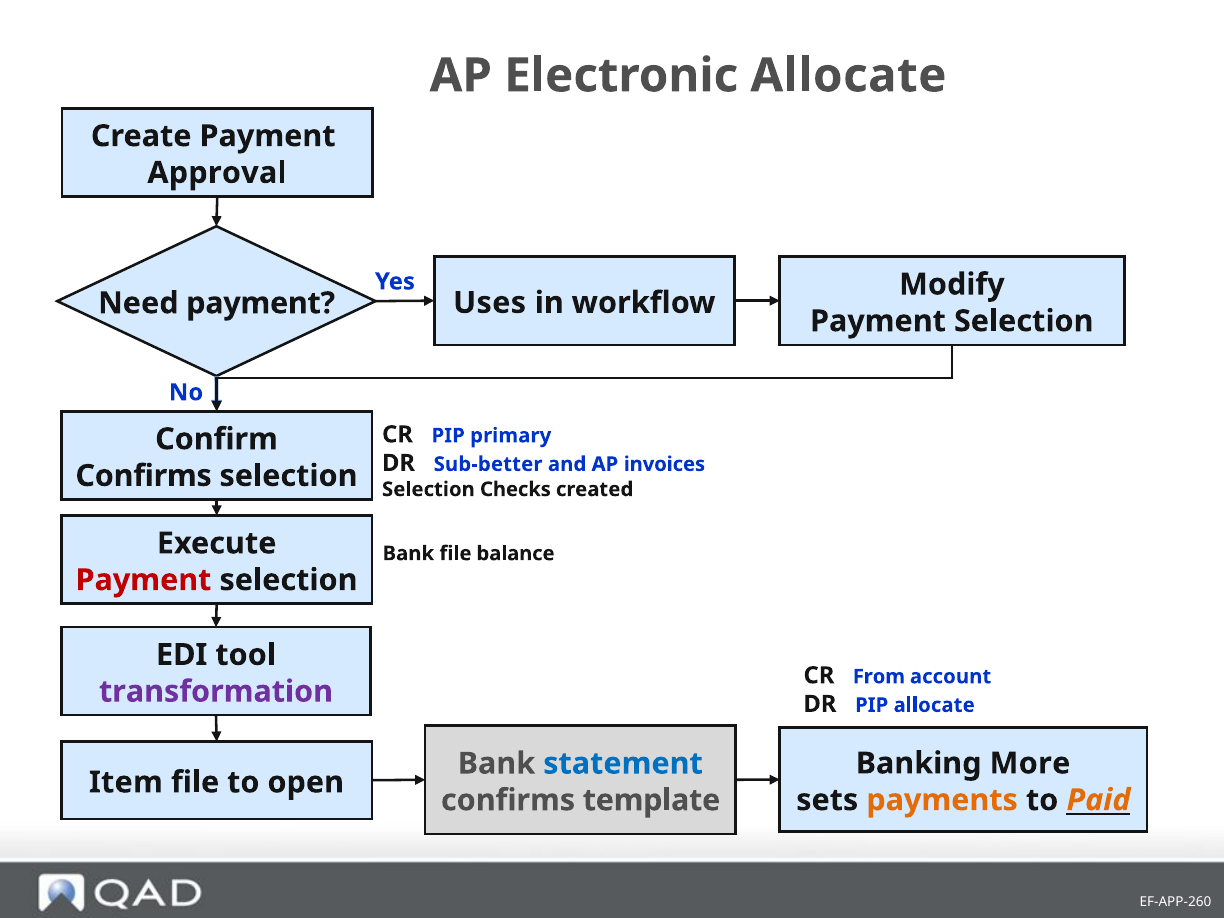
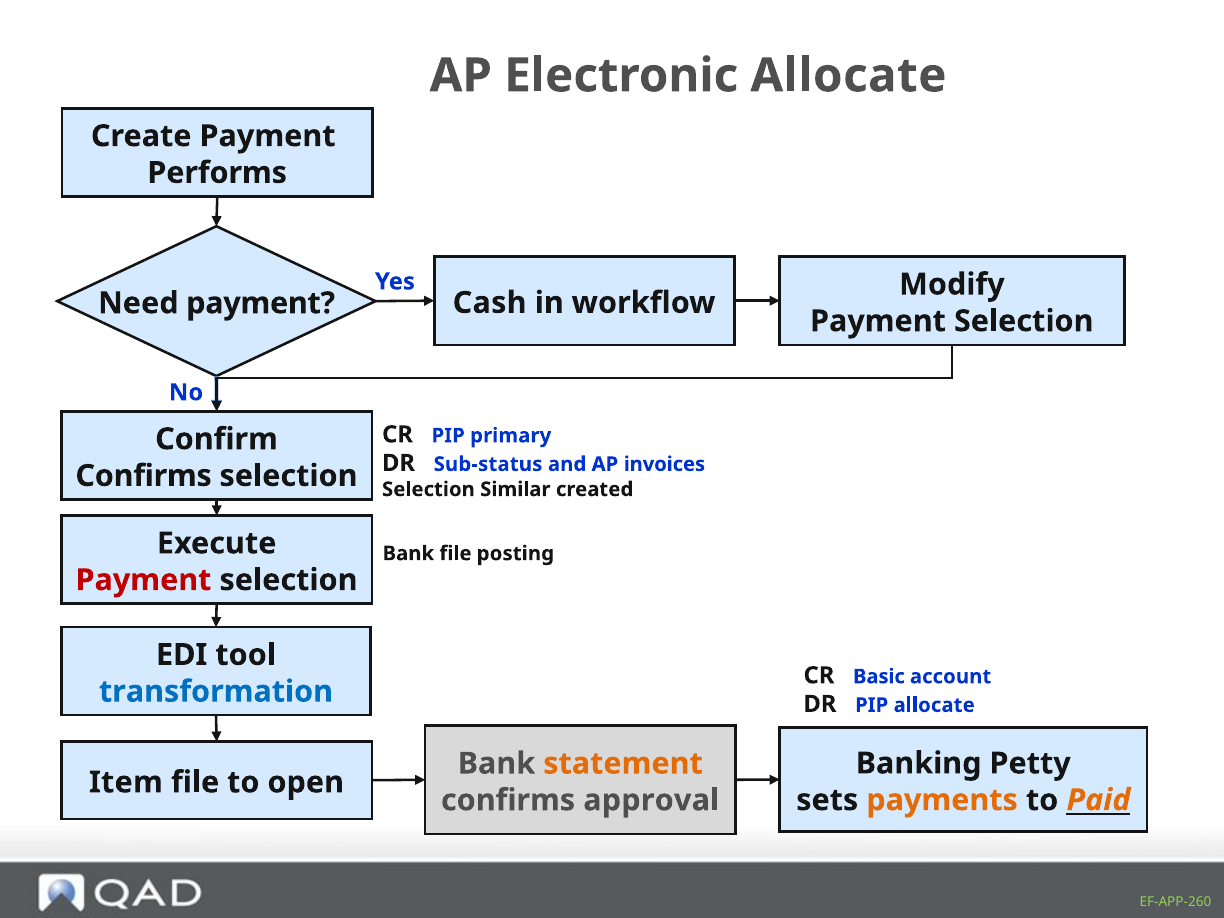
Approval: Approval -> Performs (217, 173)
Uses: Uses -> Cash (490, 303)
Sub-better: Sub-better -> Sub-status (488, 464)
Checks: Checks -> Similar (515, 489)
balance: balance -> posting (515, 554)
From: From -> Basic (879, 677)
transformation colour: purple -> blue (216, 692)
More: More -> Petty (1030, 763)
statement colour: blue -> orange (623, 764)
template: template -> approval (651, 800)
EF-APP-260 colour: white -> light green (1175, 902)
